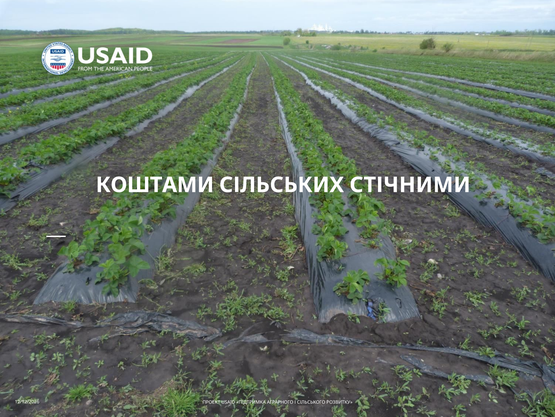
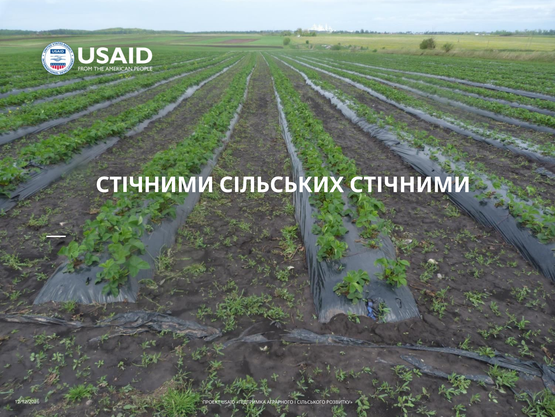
КОШТАМИ: КОШТАМИ -> СТІЧНИМИ (155, 185)
